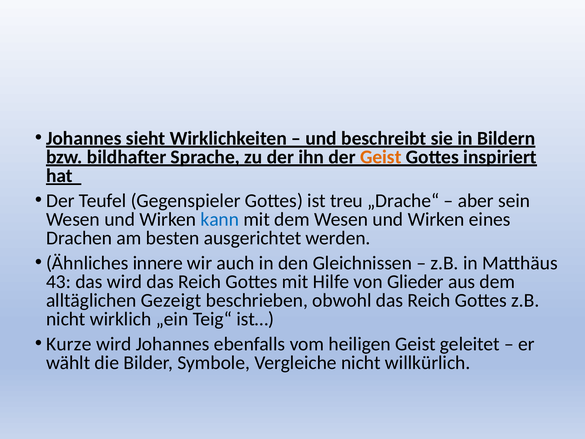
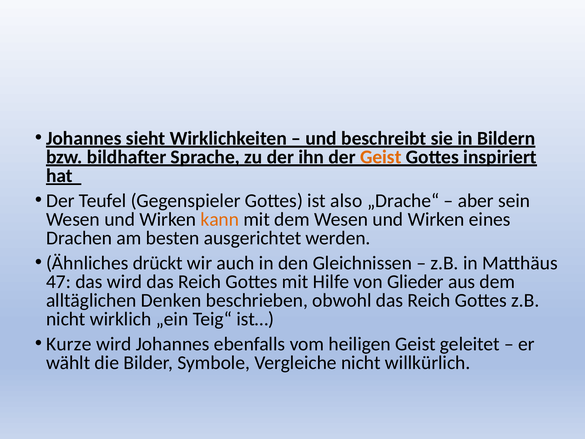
treu: treu -> also (346, 200)
kann colour: blue -> orange (220, 219)
innere: innere -> drückt (158, 263)
43: 43 -> 47 (59, 281)
Gezeigt: Gezeigt -> Denken (171, 300)
